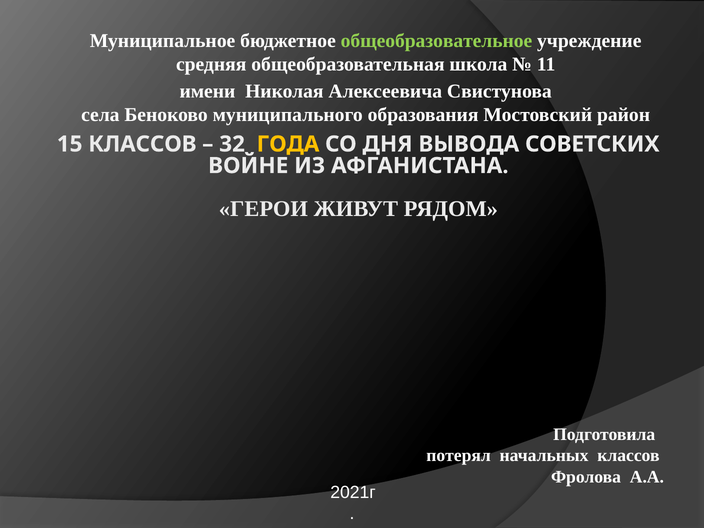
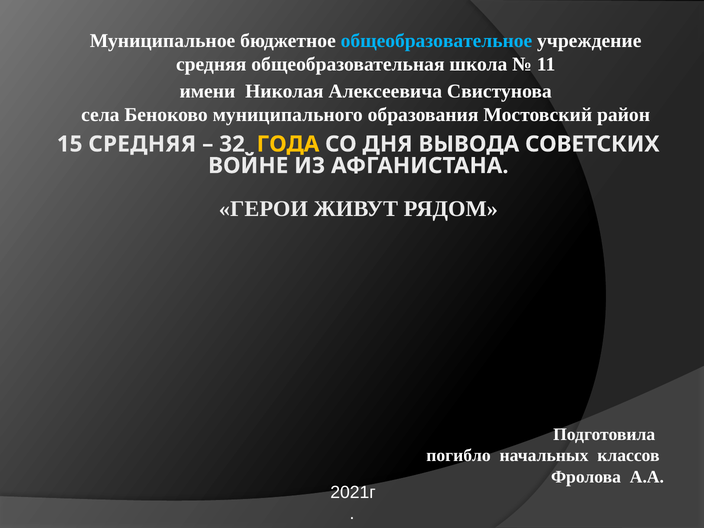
общеобразовательное colour: light green -> light blue (436, 41)
15 КЛАССОВ: КЛАССОВ -> СРЕДНЯЯ (142, 144)
потерял: потерял -> погибло (459, 456)
